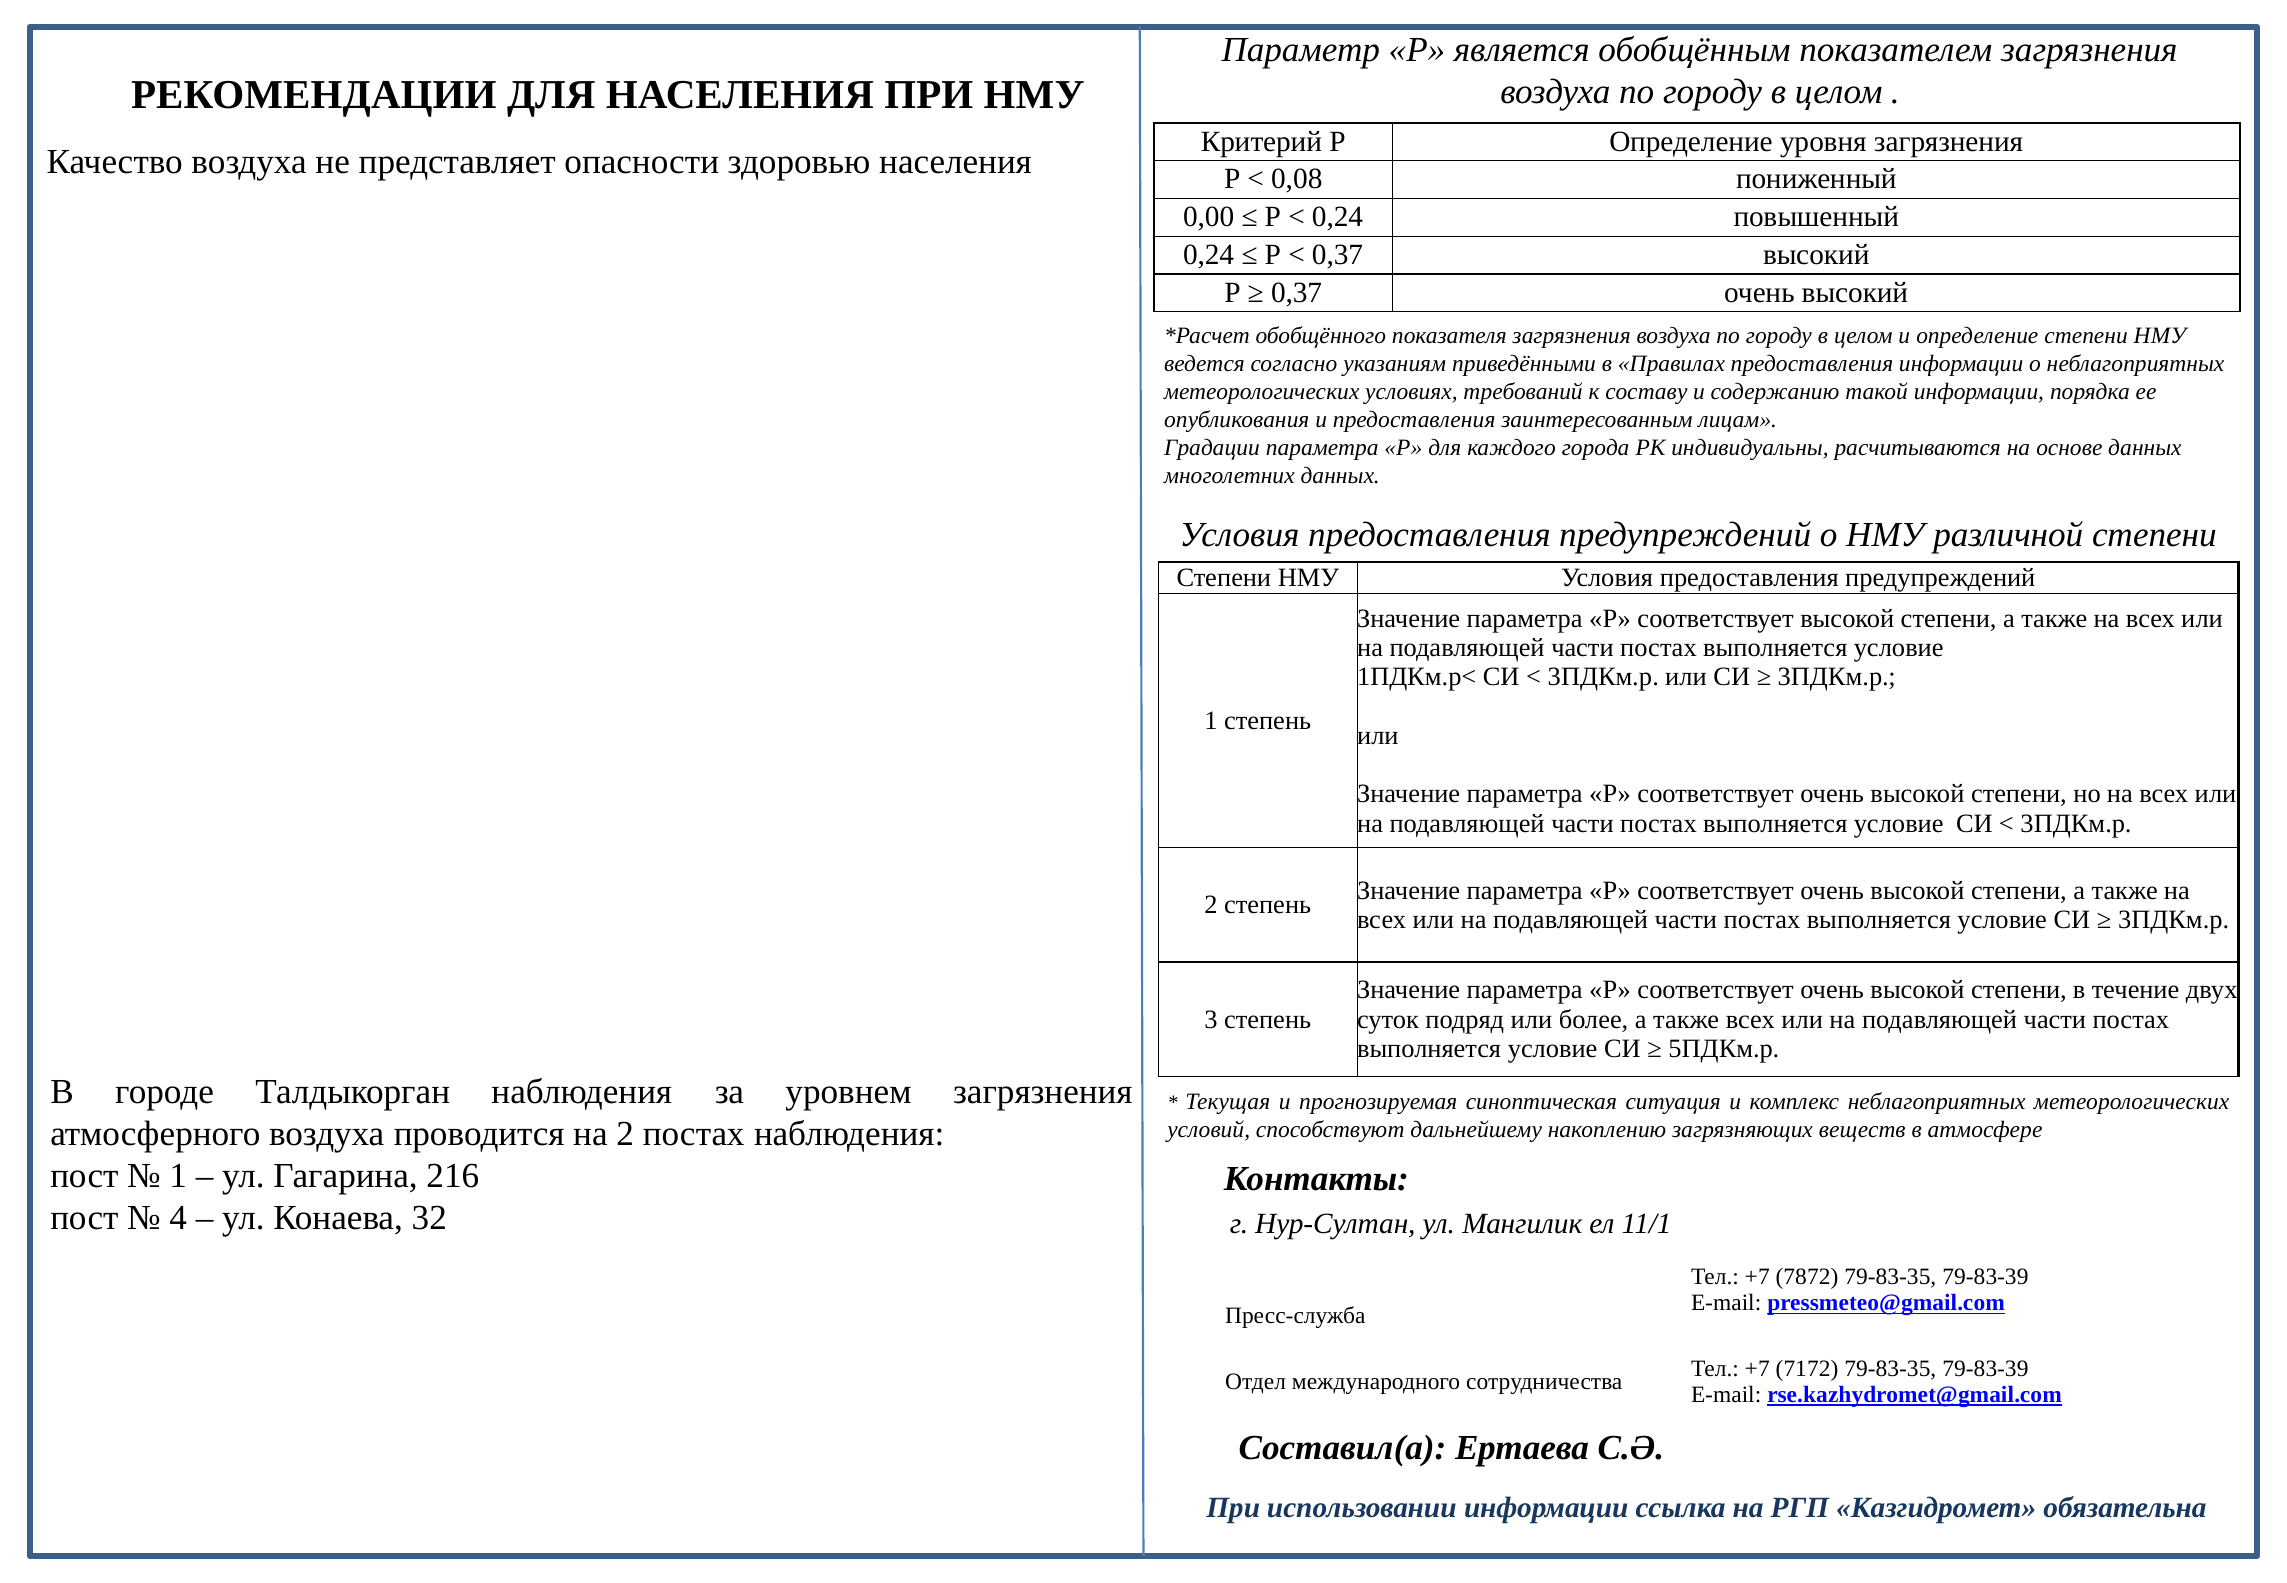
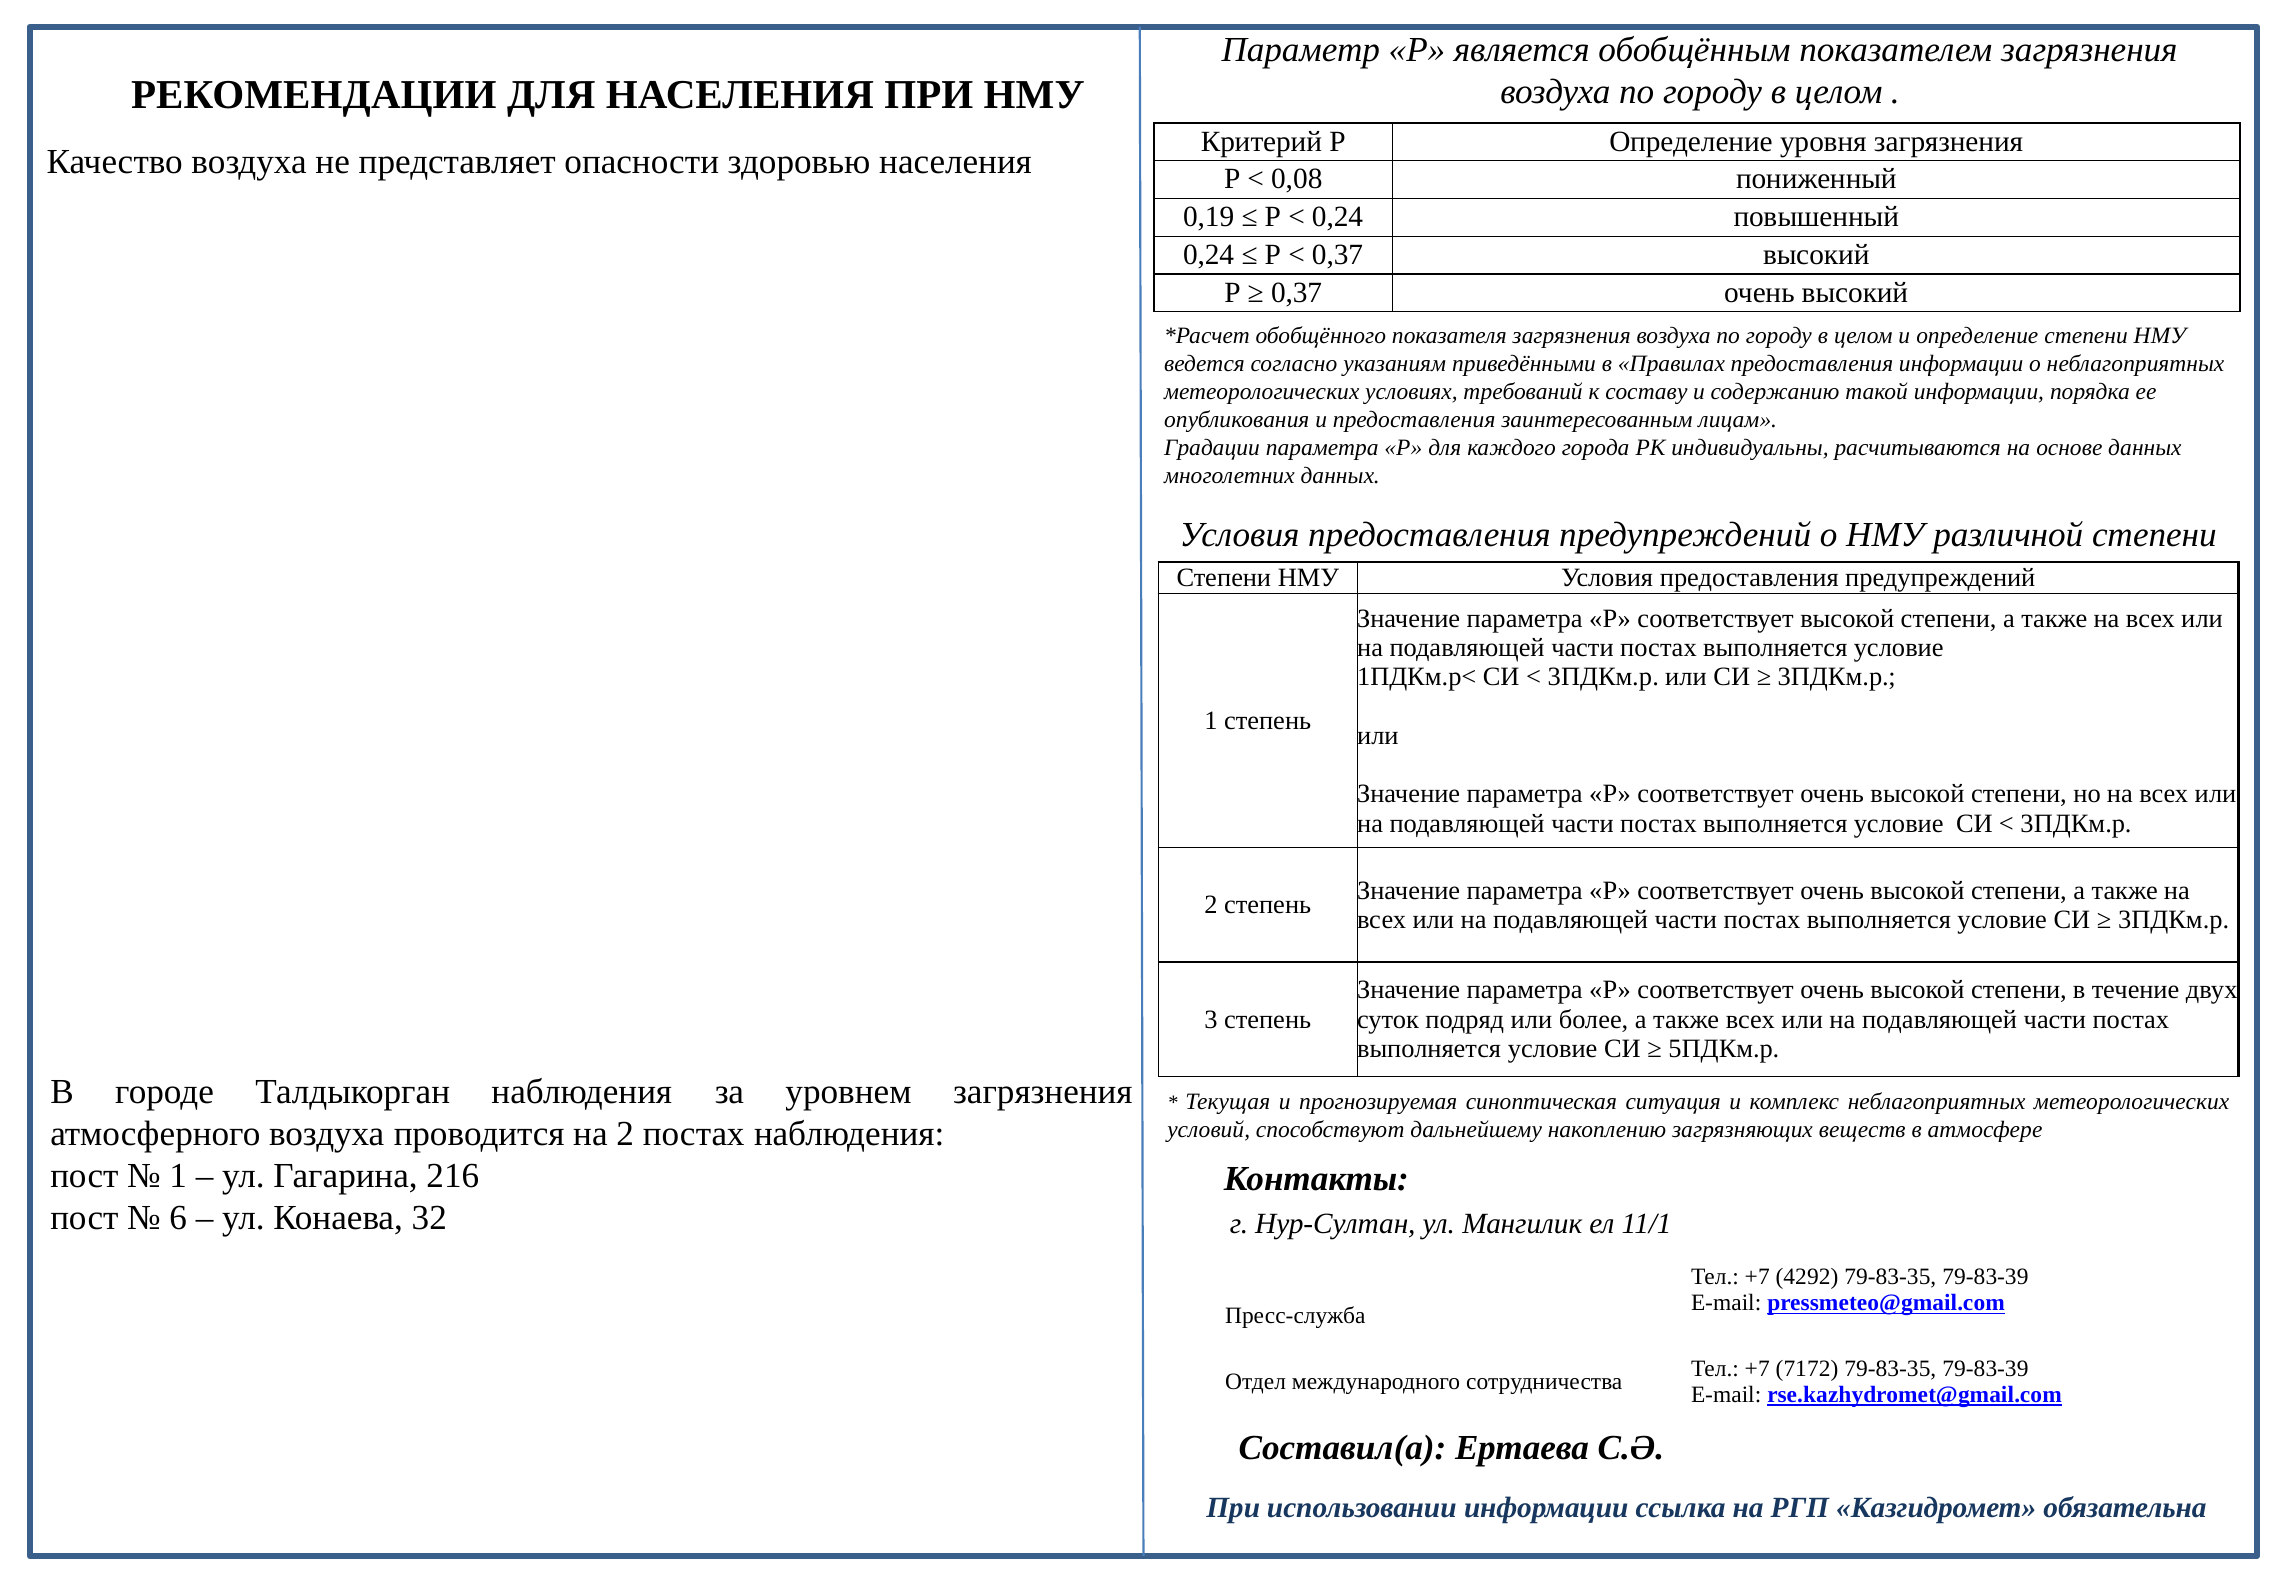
0,00: 0,00 -> 0,19 (1209, 217)
4: 4 -> 6 (178, 1218)
7872: 7872 -> 4292 (1807, 1277)
